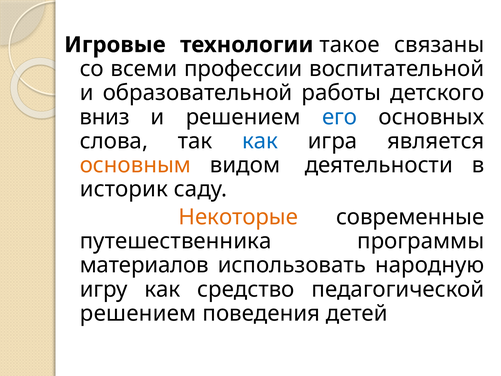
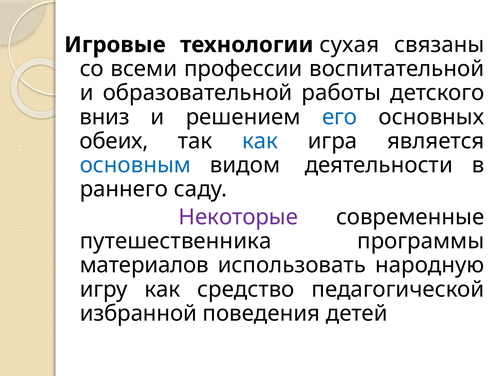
такое: такое -> сухая (349, 45)
слова: слова -> обеих (114, 141)
основным colour: orange -> blue (135, 165)
историк: историк -> раннего (124, 189)
Некоторые colour: orange -> purple (238, 217)
решением: решением -> избранной (138, 313)
